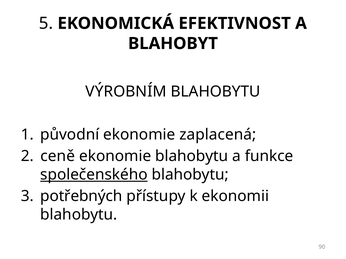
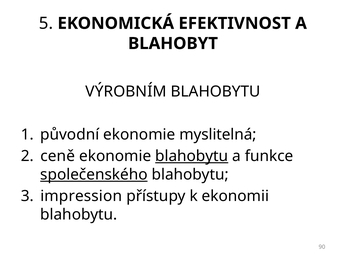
zaplacená: zaplacená -> myslitelná (218, 135)
blahobytu underline: none -> present (192, 156)
potřebných: potřebných -> impression (81, 196)
